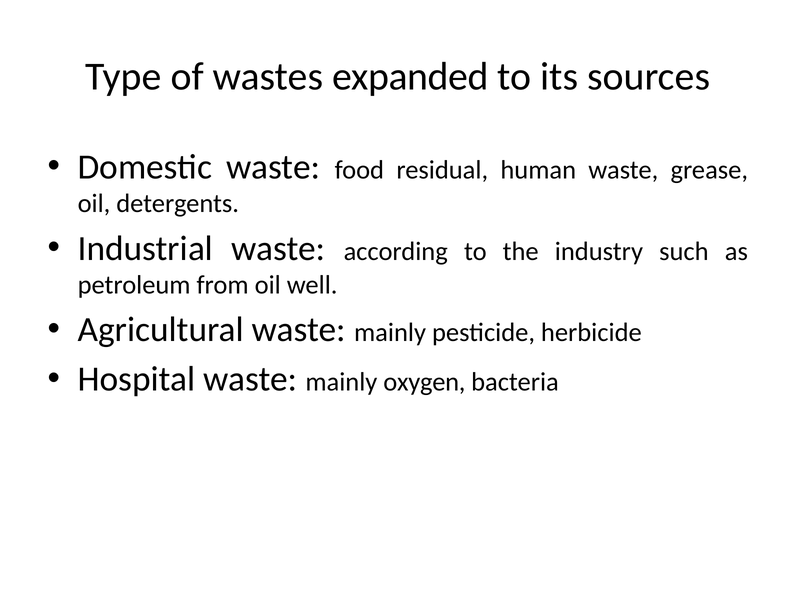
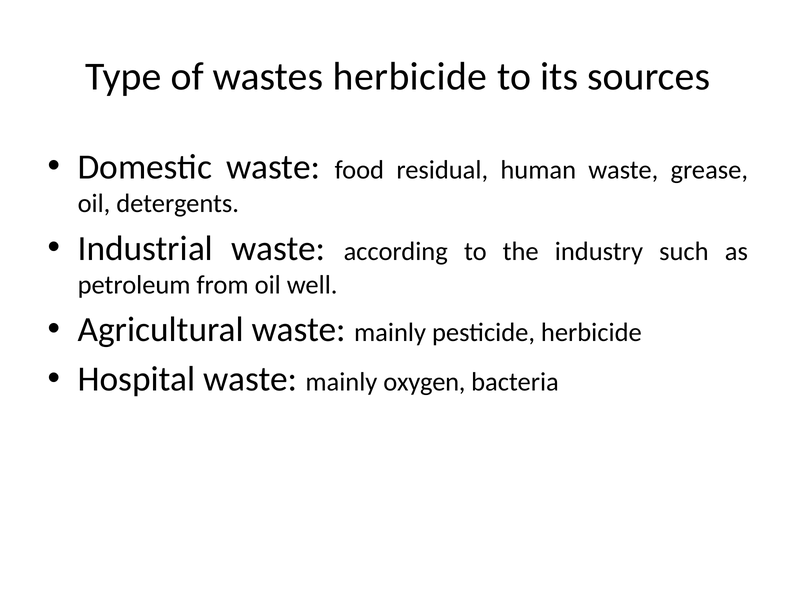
wastes expanded: expanded -> herbicide (410, 76)
